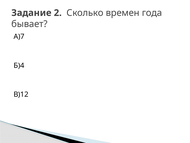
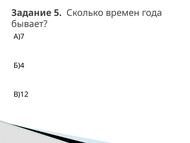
2: 2 -> 5 (58, 13)
